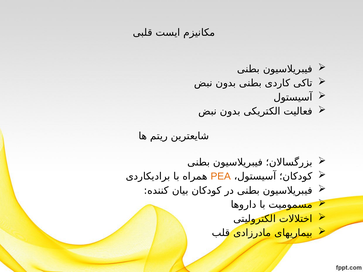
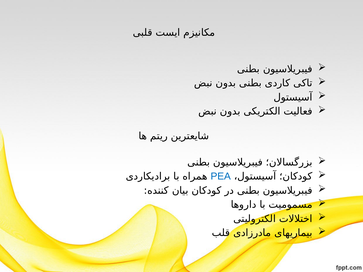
PEA colour: orange -> blue (221, 177)
